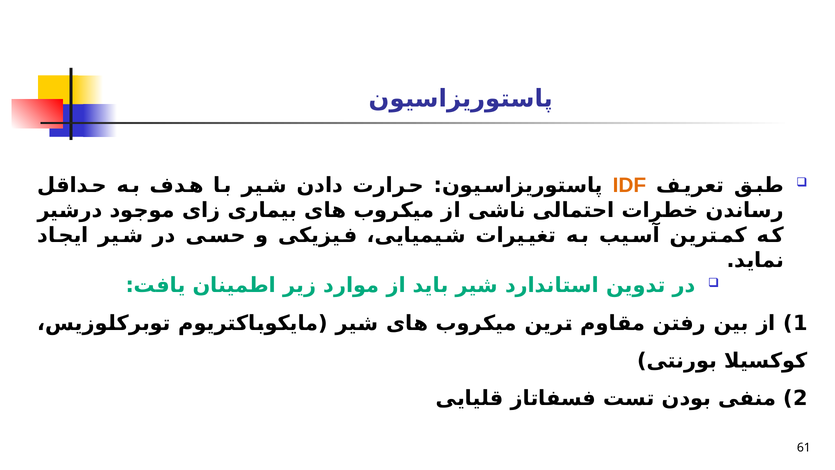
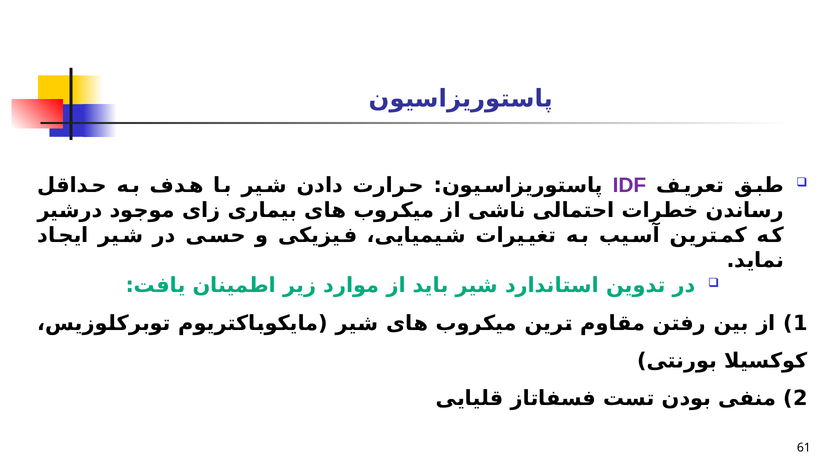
IDF colour: orange -> purple (629, 185)
